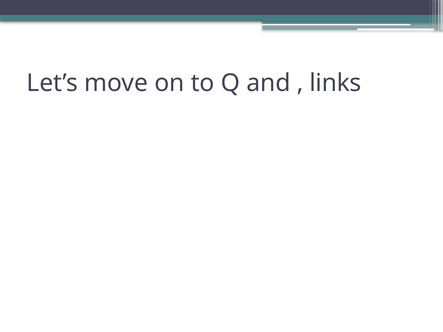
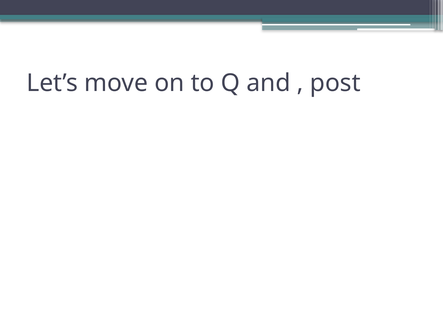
links: links -> post (335, 83)
